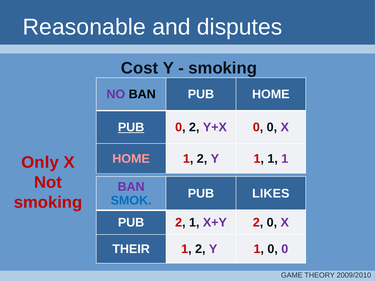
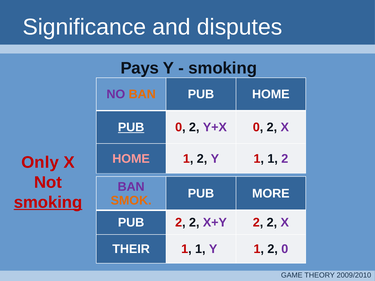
Reasonable: Reasonable -> Significance (84, 27)
Cost: Cost -> Pays (140, 68)
BAN colour: black -> orange (142, 94)
Y+X 0 0: 0 -> 2 (272, 127)
1 1 1: 1 -> 2 (285, 159)
LIKES: LIKES -> MORE (271, 194)
smoking underline: none -> present (48, 203)
SMOK colour: blue -> orange (131, 201)
PUB 2 1: 1 -> 2 (194, 223)
X+Y 2 0: 0 -> 2 (272, 223)
2: 2 -> 1 (200, 249)
Y 1 0: 0 -> 2 (273, 249)
